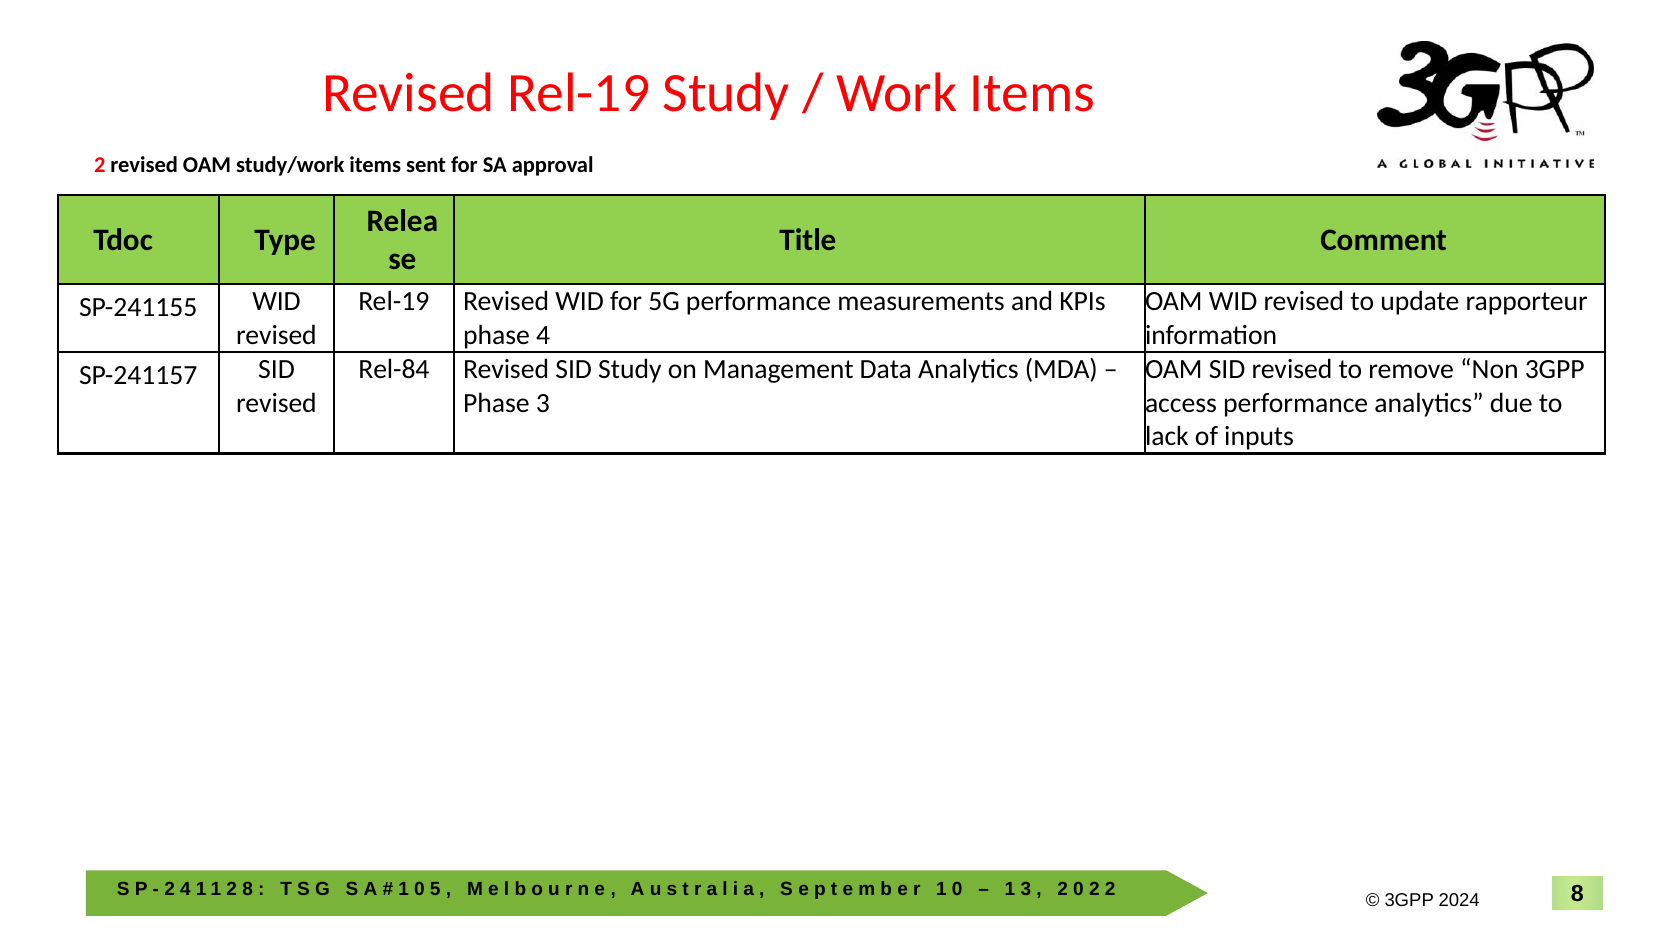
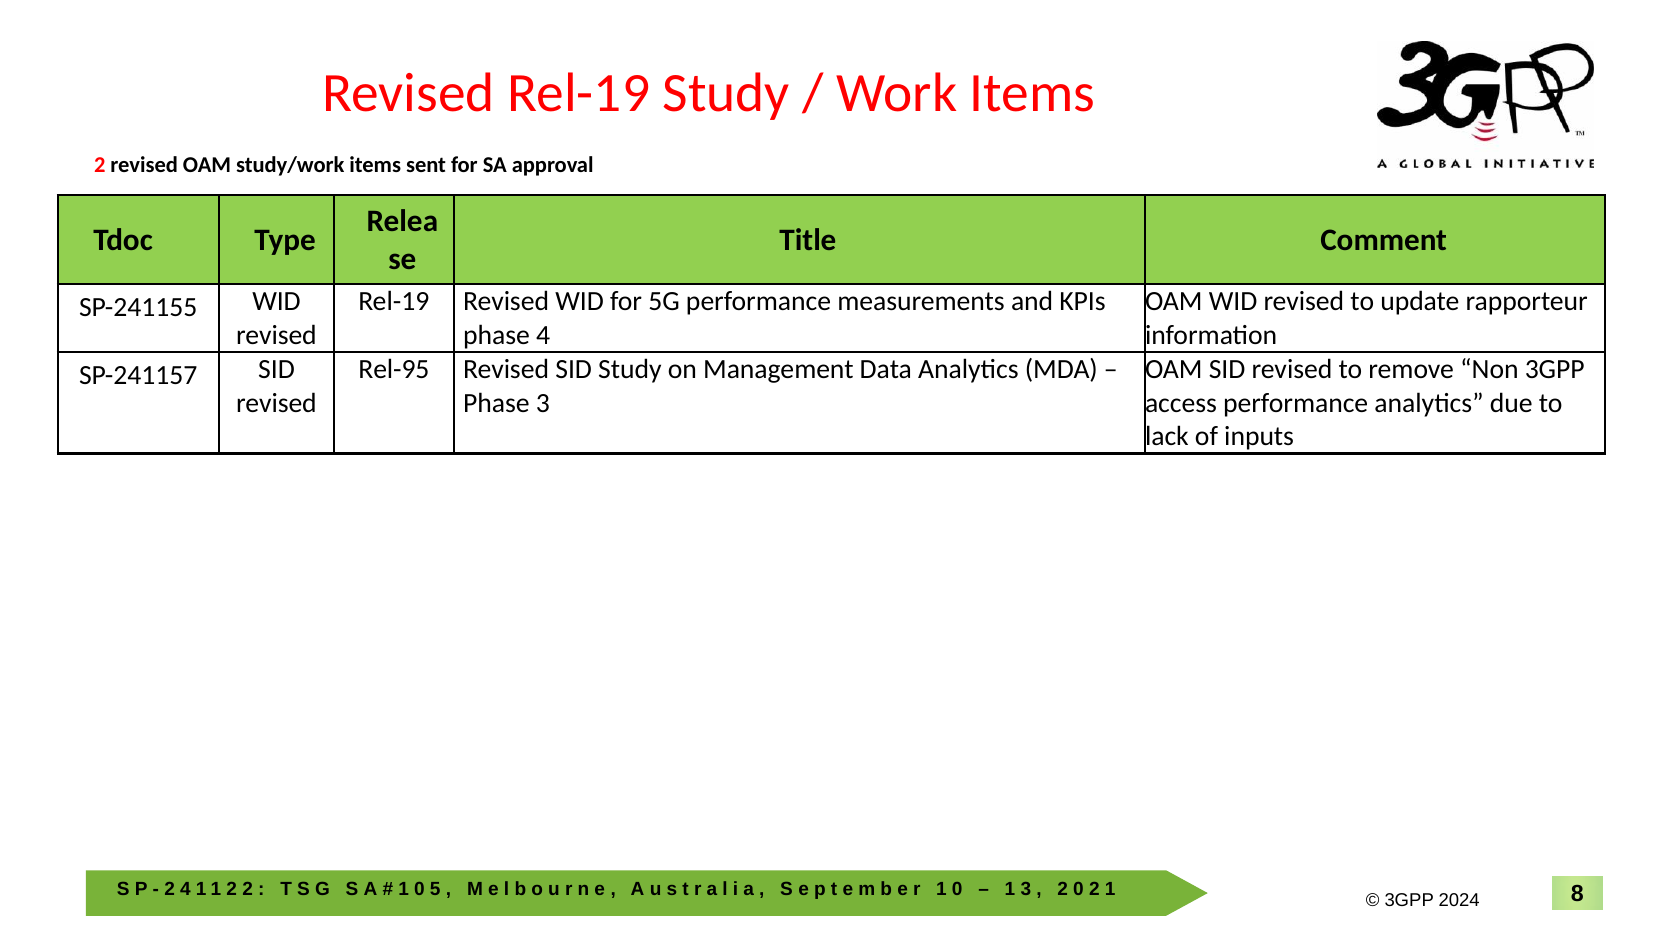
Rel-84: Rel-84 -> Rel-95 (394, 369)
2 8: 8 -> 2 (248, 888)
2 2: 2 -> 1 (1110, 888)
